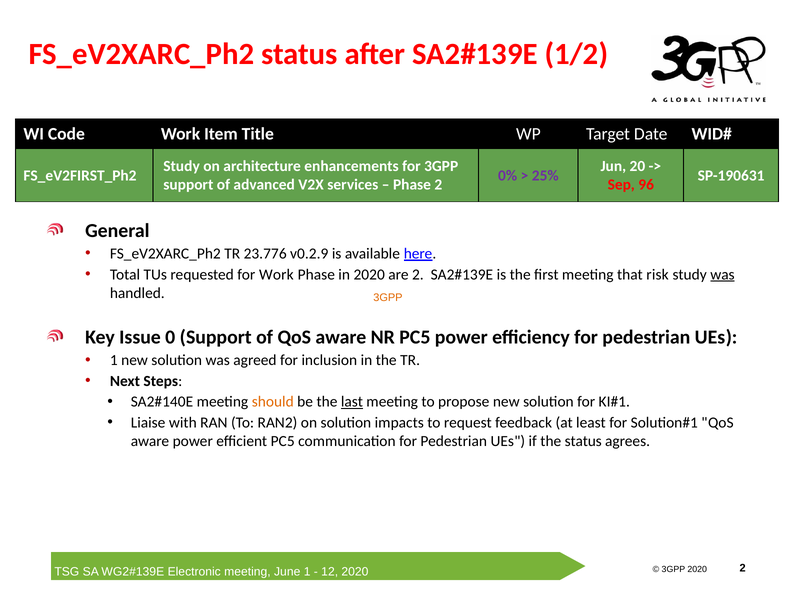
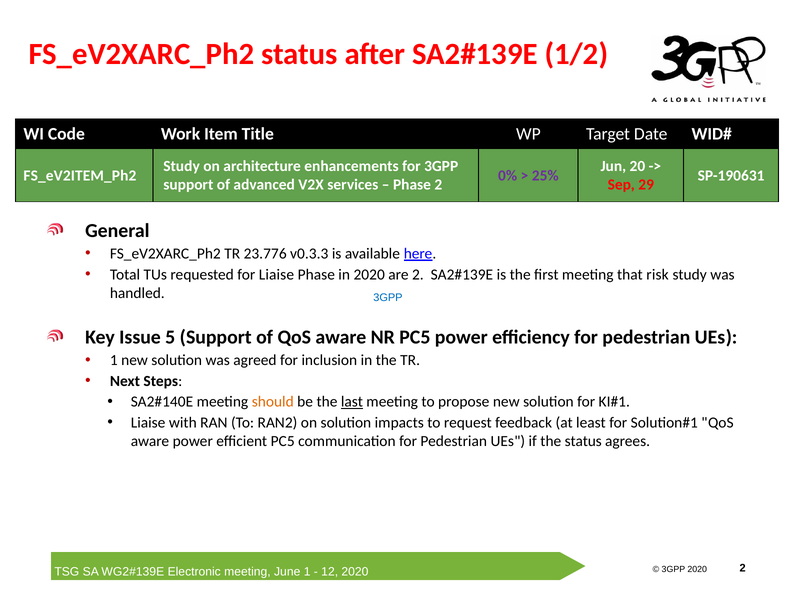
FS_eV2FIRST_Ph2: FS_eV2FIRST_Ph2 -> FS_eV2ITEM_Ph2 (80, 175)
96: 96 -> 29 (646, 185)
v0.2.9: v0.2.9 -> v0.3.3 (309, 254)
for Work: Work -> Liaise (276, 274)
was underline: present -> none (722, 274)
3GPP colour: orange -> blue (388, 297)
0: 0 -> 5 (170, 337)
